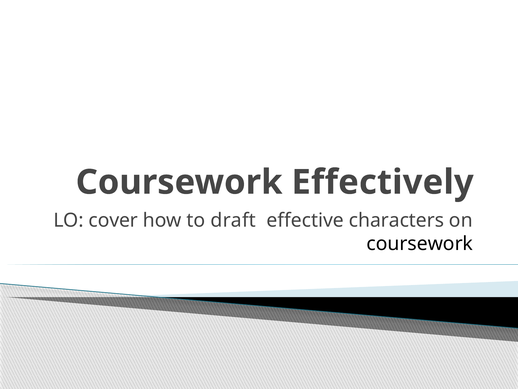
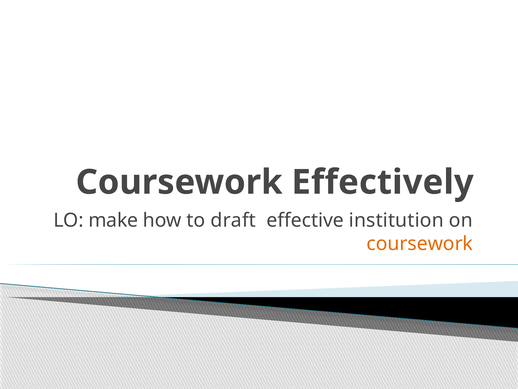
cover: cover -> make (113, 220)
characters: characters -> institution (396, 220)
coursework colour: black -> orange (420, 243)
